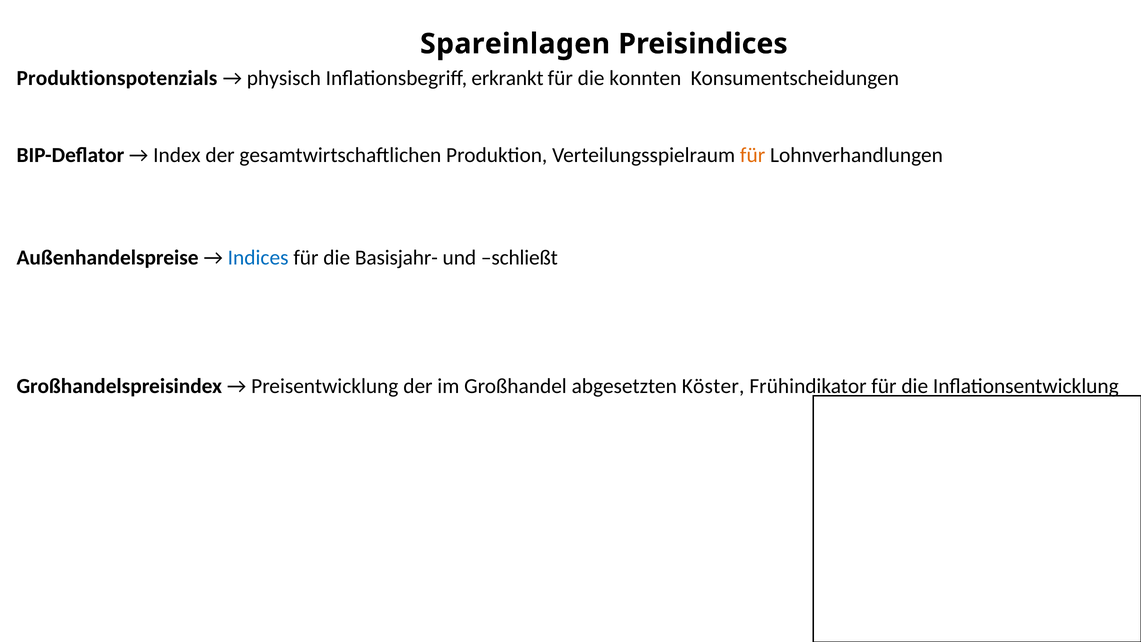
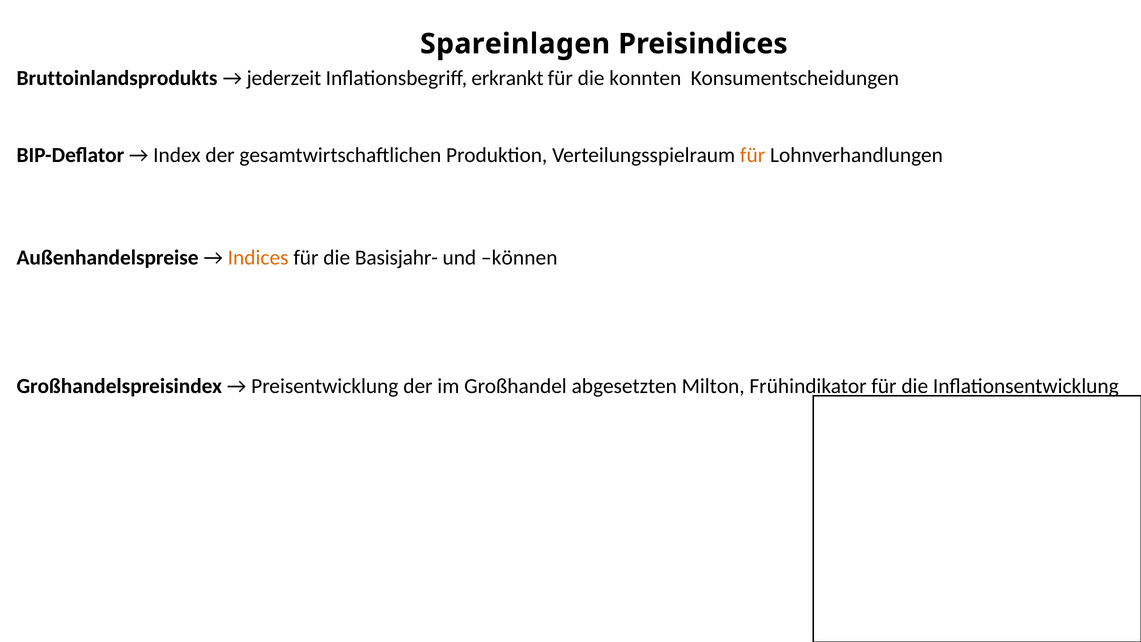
Produktionspotenzials: Produktionspotenzials -> Bruttoinlandsprodukts (117, 78)
physisch: physisch -> jederzeit (284, 78)
Indices colour: blue -> orange (258, 258)
schließt: schließt -> können (519, 258)
Köster: Köster -> Milton (713, 386)
